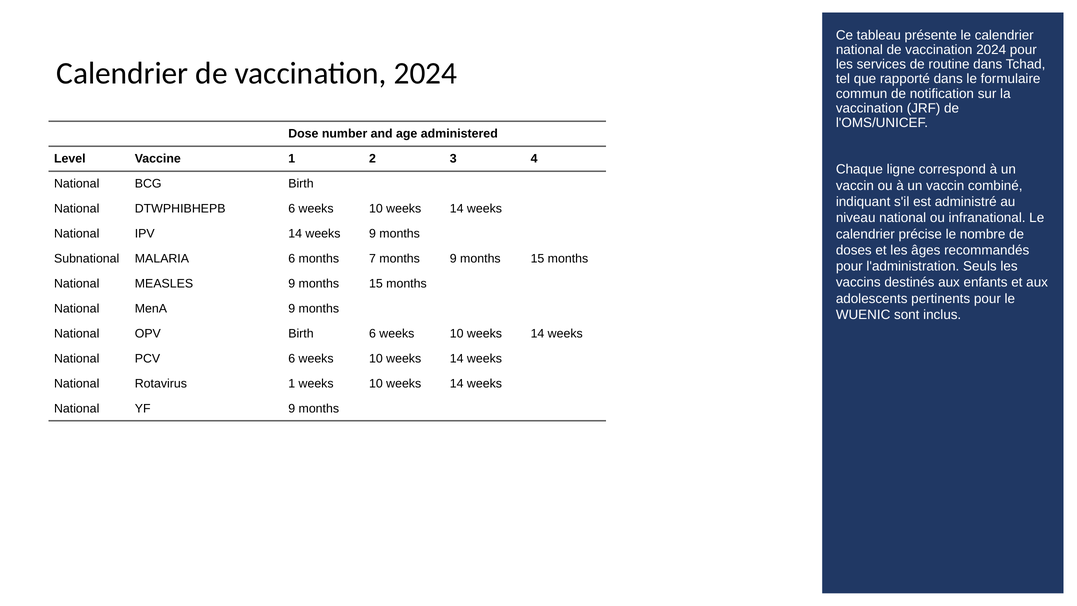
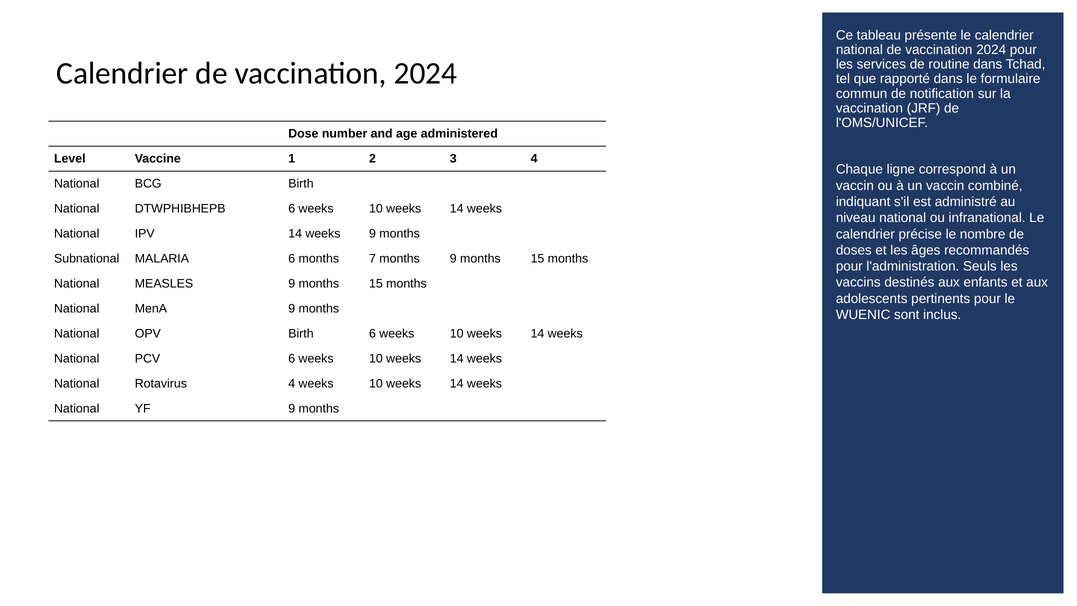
Rotavirus 1: 1 -> 4 (292, 383)
